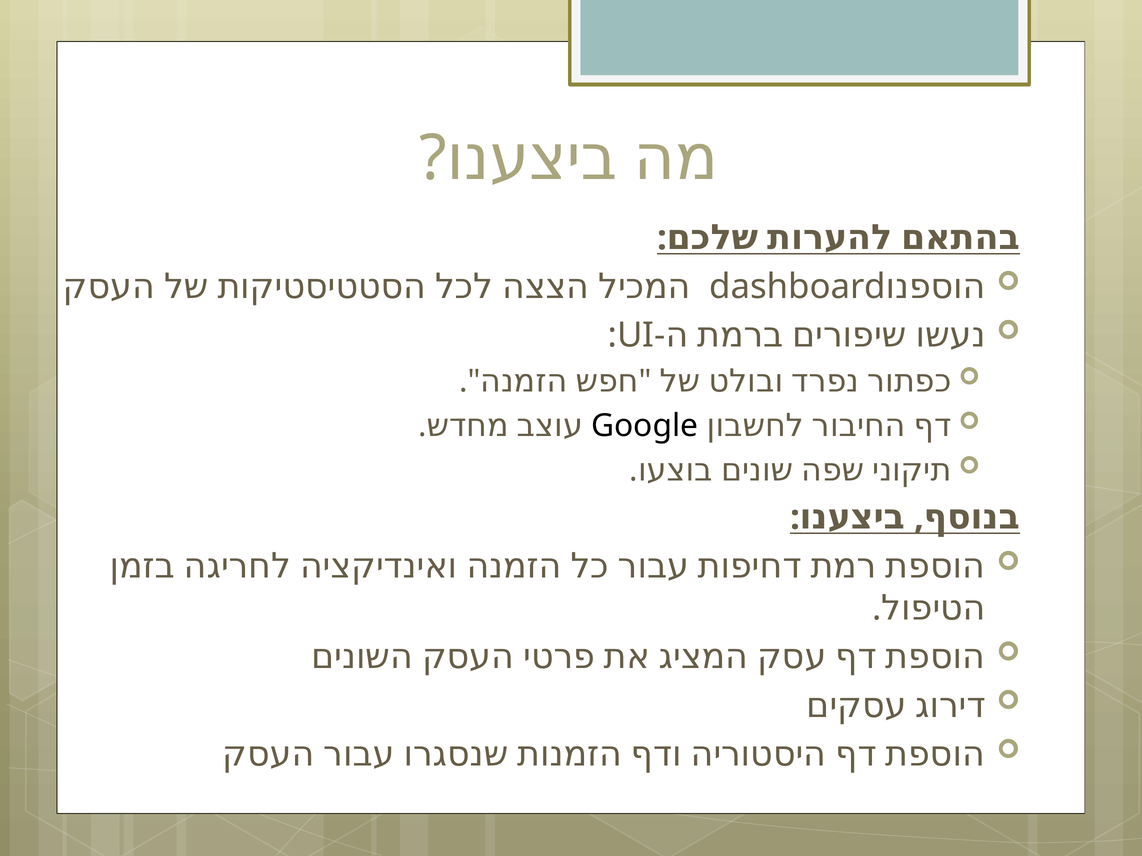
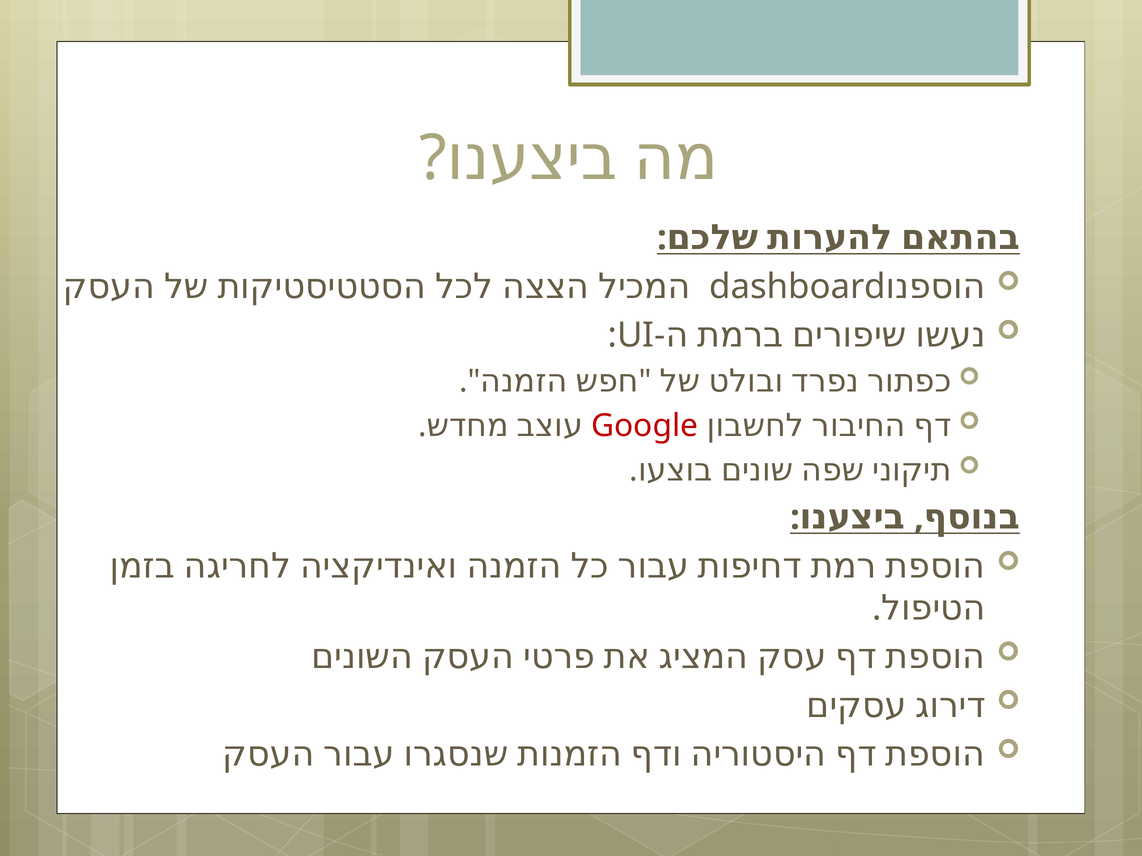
Google colour: black -> red (645, 426)
